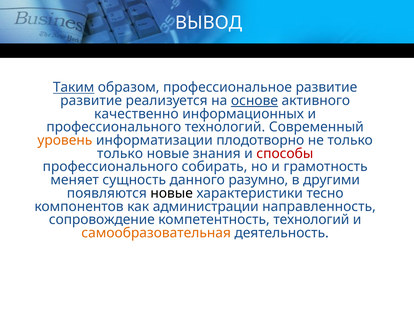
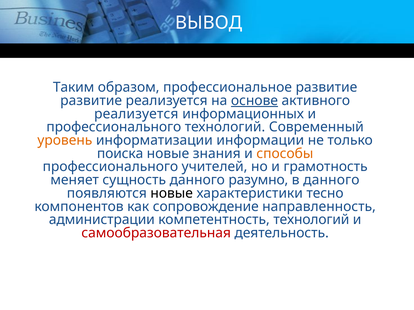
Таким underline: present -> none (74, 88)
качественно: качественно -> реализуется (136, 114)
плодотворно: плодотворно -> информации (260, 141)
только: только -> поиска (120, 154)
способы colour: red -> orange (285, 154)
собирать: собирать -> учителей (215, 167)
в другими: другими -> данного (331, 180)
администрации: администрации -> сопровождение (206, 207)
сопровождение: сопровождение -> администрации (102, 220)
самообразовательная colour: orange -> red (156, 233)
